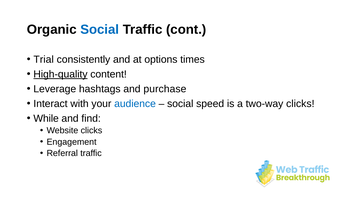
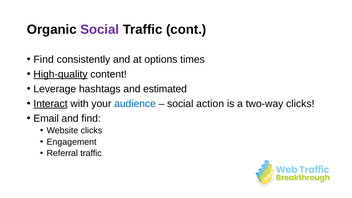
Social colour: blue -> purple (100, 30)
Trial: Trial -> Find (44, 59)
purchase: purchase -> estimated (165, 89)
Interact underline: none -> present (51, 104)
speed: speed -> action (210, 104)
While: While -> Email (46, 118)
